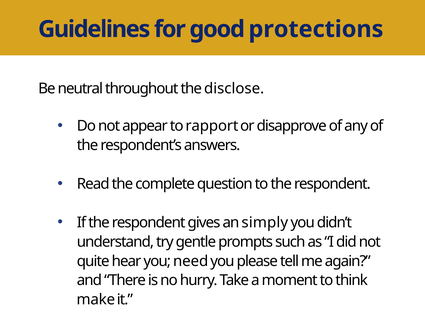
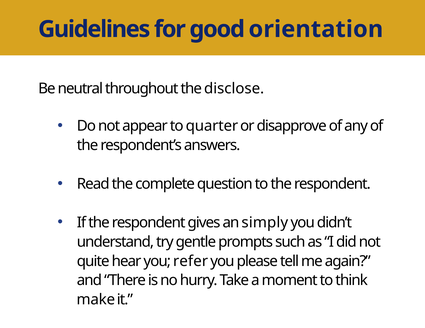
protections: protections -> orientation (316, 29)
rapport: rapport -> quarter (212, 126)
need: need -> refer (191, 261)
